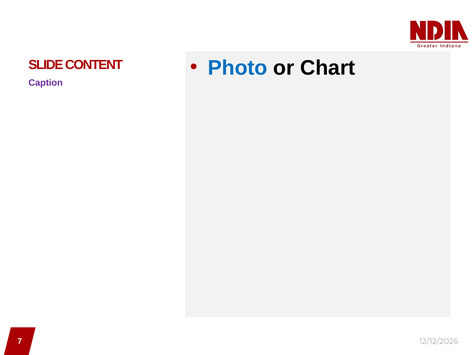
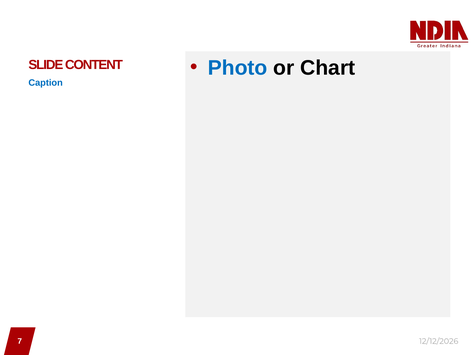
Caption colour: purple -> blue (46, 83)
